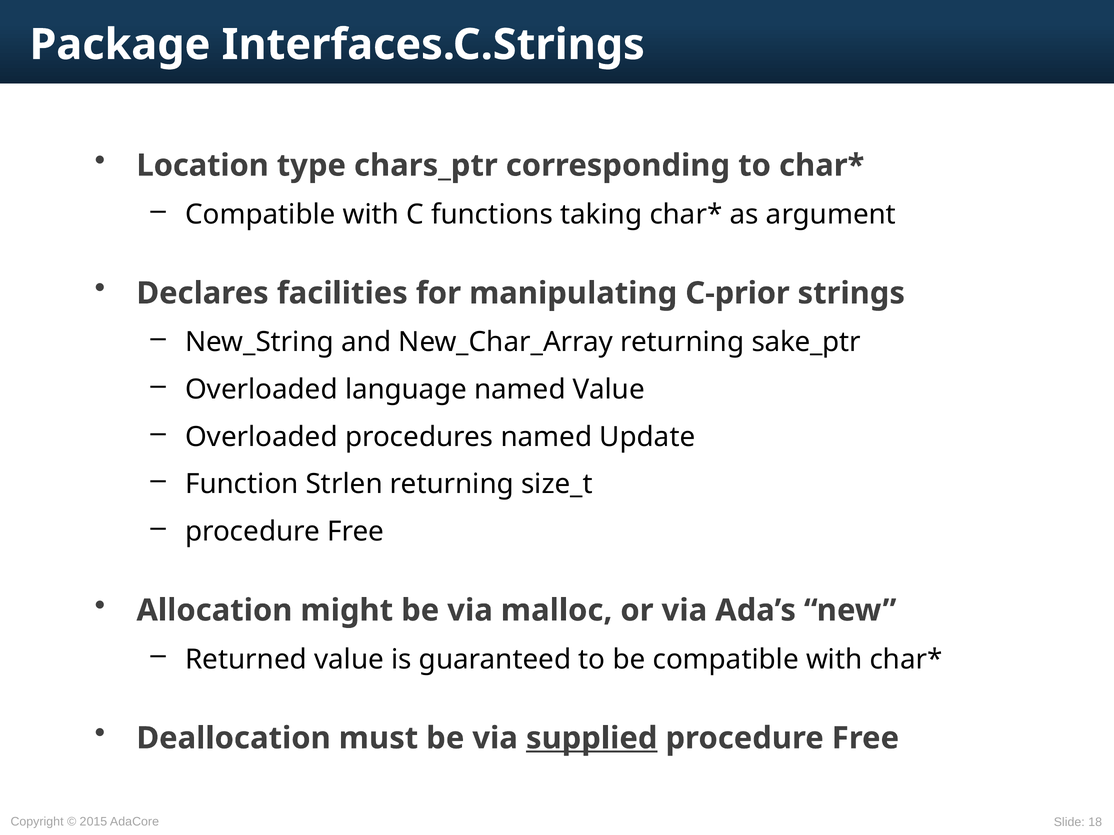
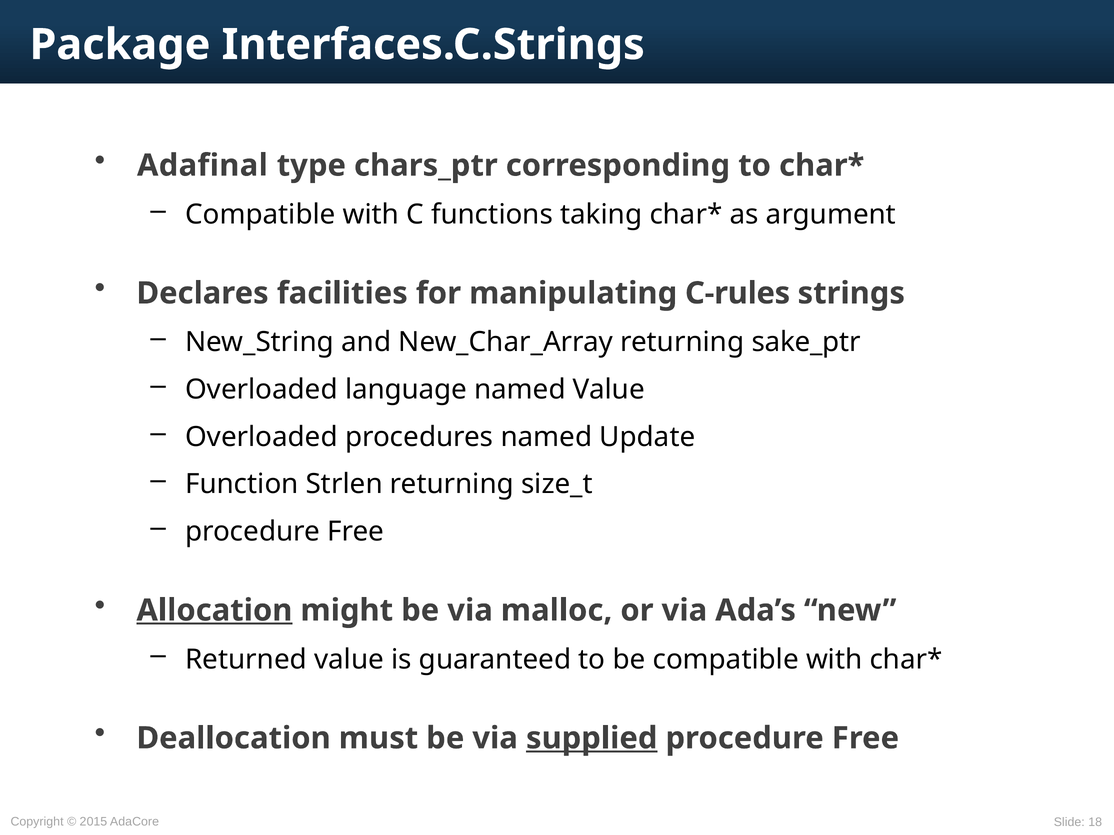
Location: Location -> Adafinal (202, 166)
C-prior: C-prior -> C-rules (738, 293)
Allocation underline: none -> present (214, 611)
